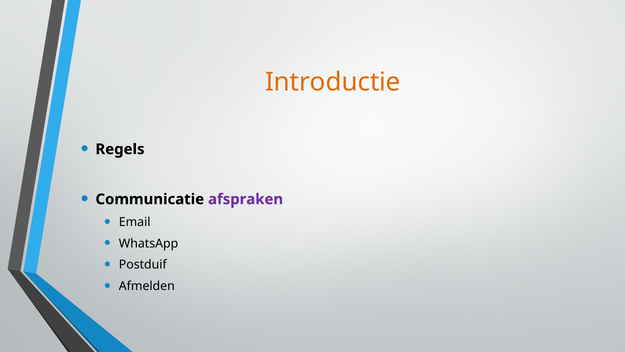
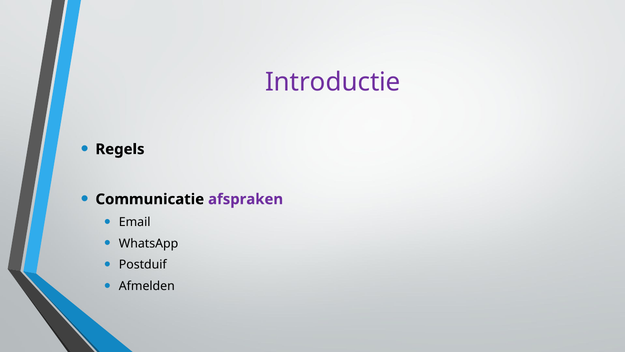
Introductie colour: orange -> purple (333, 82)
